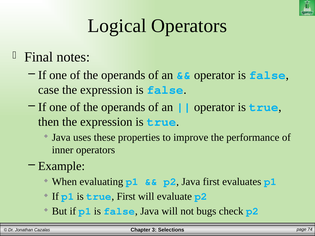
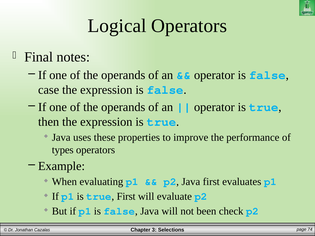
inner: inner -> types (63, 150)
bugs: bugs -> been (206, 211)
